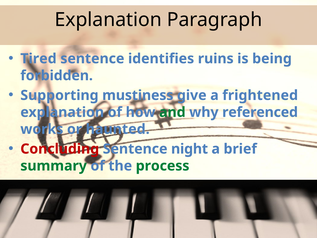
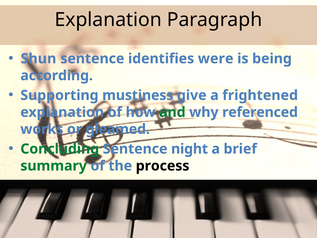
Tired: Tired -> Shun (38, 59)
ruins: ruins -> were (216, 59)
forbidden: forbidden -> according (57, 75)
haunted: haunted -> gleamed (118, 129)
Concluding colour: red -> green (60, 149)
process colour: green -> black (163, 166)
